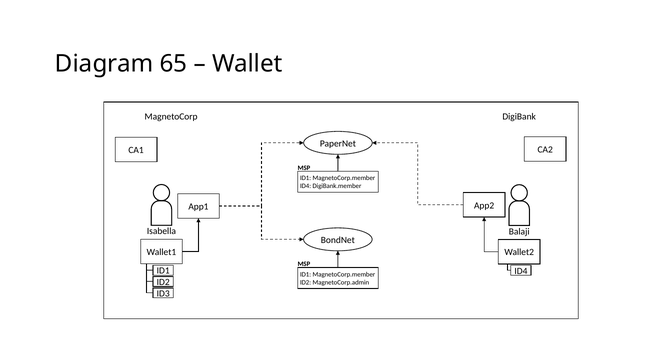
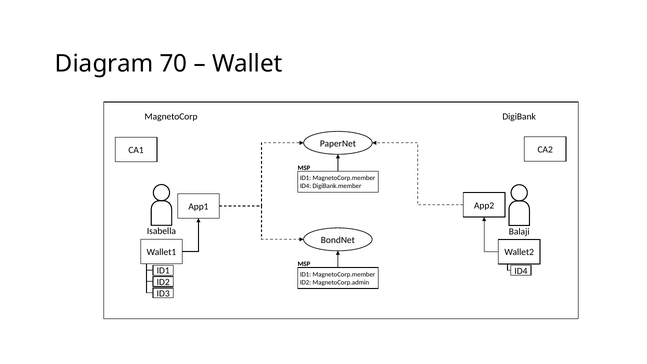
65: 65 -> 70 (173, 64)
